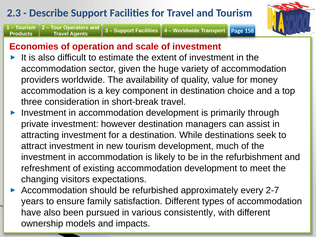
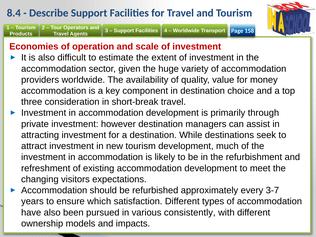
2.3: 2.3 -> 8.4 (14, 13)
2-7: 2-7 -> 3-7 (272, 190)
family: family -> which (99, 201)
